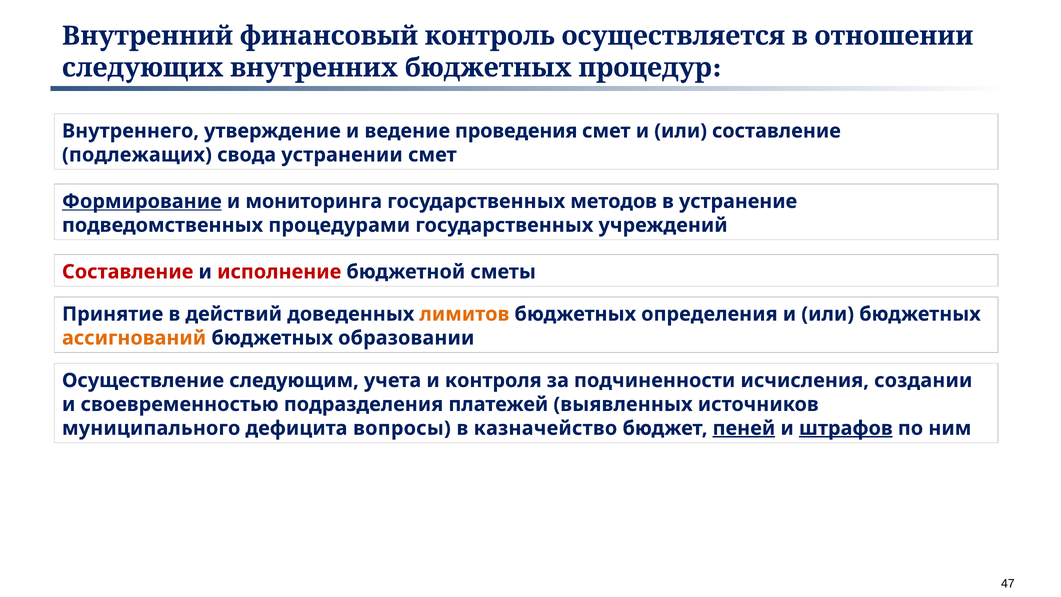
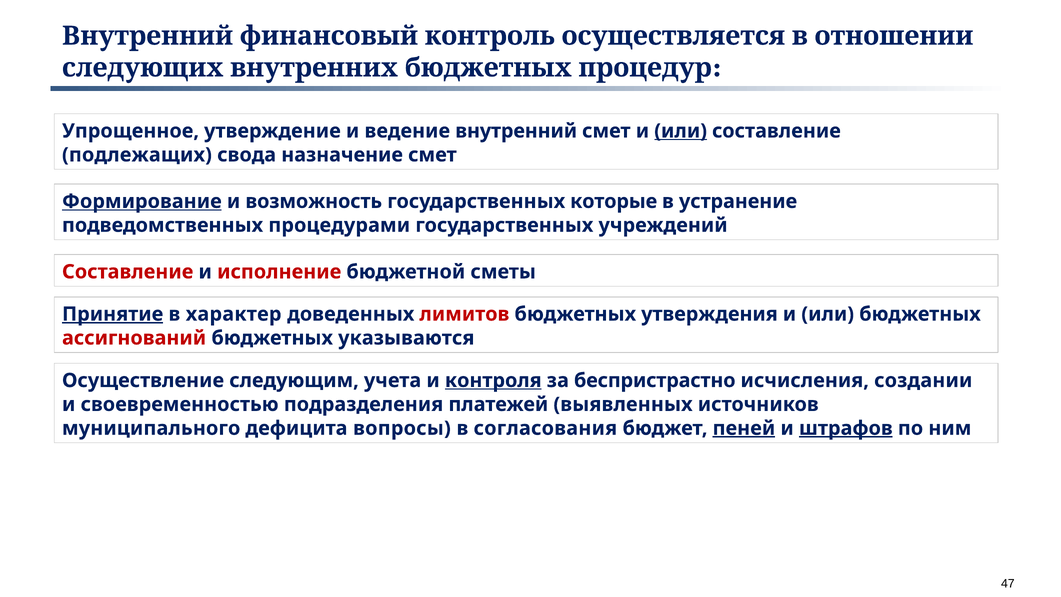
Внутреннего: Внутреннего -> Упрощенное (131, 131)
ведение проведения: проведения -> внутренний (516, 131)
или underline: none -> present (681, 131)
устранении: устранении -> назначение (342, 155)
мониторинга: мониторинга -> возможность (314, 201)
методов: методов -> которые (614, 201)
Принятие underline: none -> present (113, 314)
действий: действий -> характер (234, 314)
лимитов colour: orange -> red (464, 314)
определения: определения -> утверждения (709, 314)
ассигнований colour: orange -> red (134, 338)
образовании: образовании -> указываются (406, 338)
контроля underline: none -> present (493, 380)
подчиненности: подчиненности -> беспристрастно (655, 380)
казначейство: казначейство -> согласования (545, 428)
